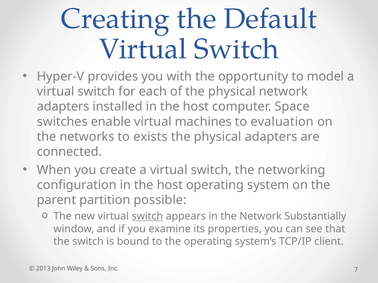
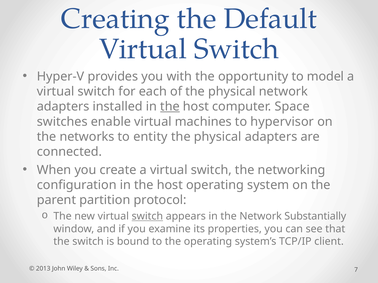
the underline: none -> present (170, 107)
evaluation: evaluation -> hypervisor (282, 122)
exists: exists -> entity (150, 137)
possible: possible -> protocol (160, 200)
